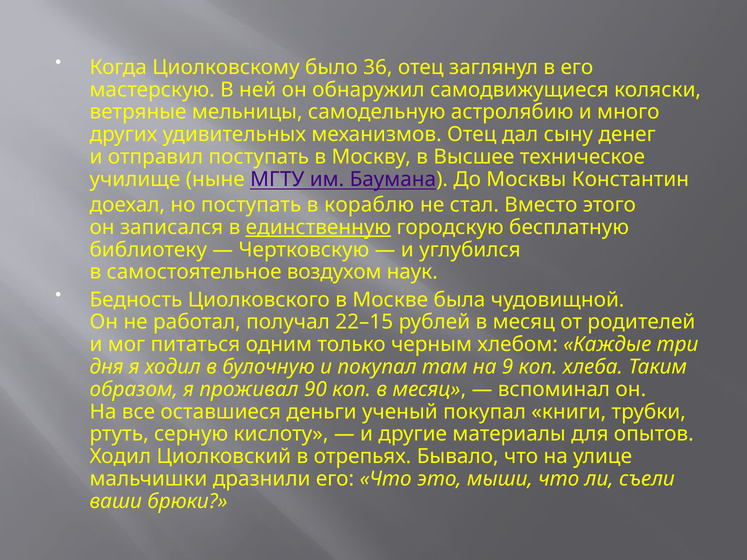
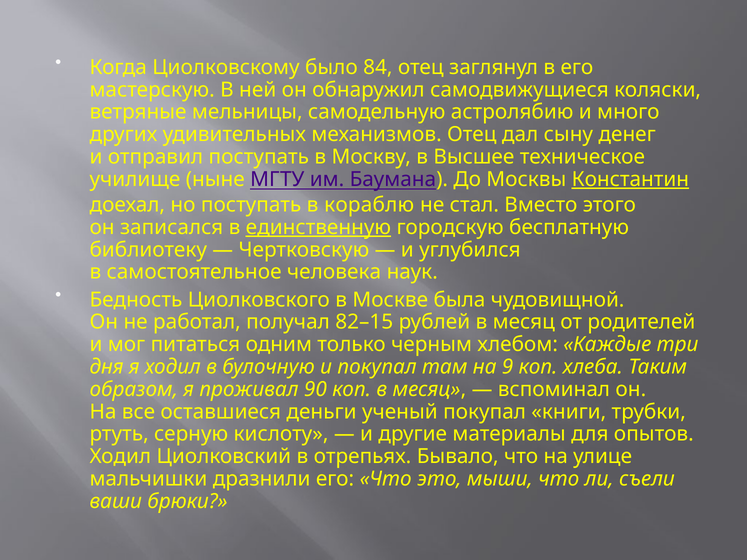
36: 36 -> 84 (378, 67)
Константин underline: none -> present (630, 179)
воздухом: воздухом -> человека (334, 272)
22–15: 22–15 -> 82–15 (364, 322)
